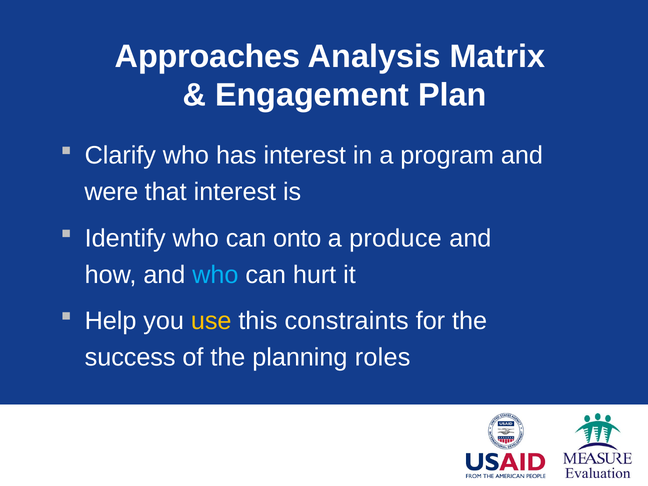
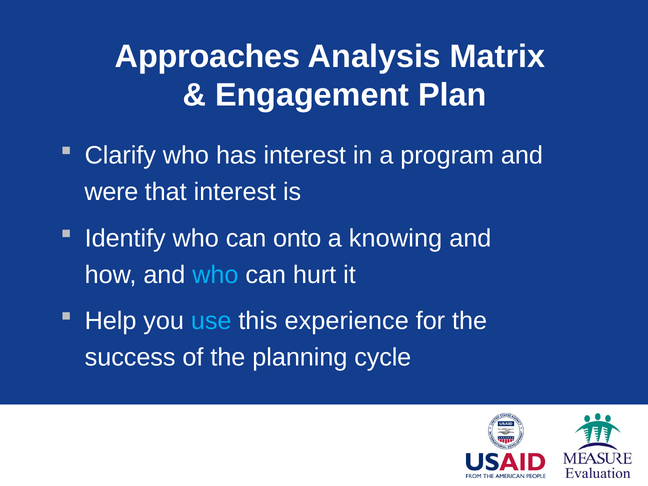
produce: produce -> knowing (396, 238)
use colour: yellow -> light blue (211, 321)
constraints: constraints -> experience (347, 321)
roles: roles -> cycle (383, 357)
